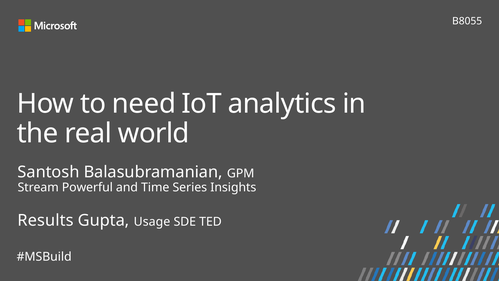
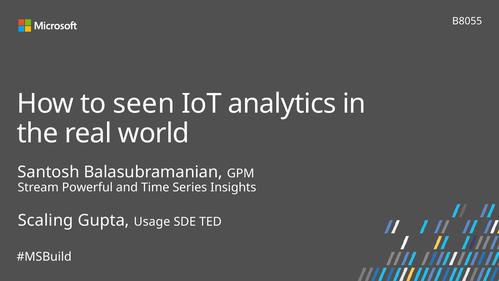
need: need -> seen (144, 104)
Results: Results -> Scaling (46, 220)
